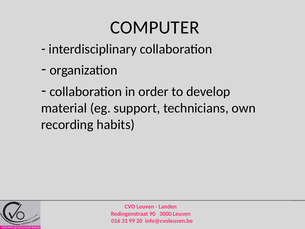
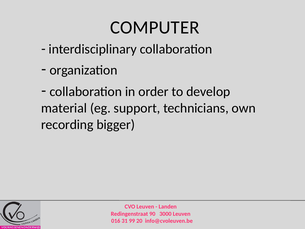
habits: habits -> bigger (116, 124)
